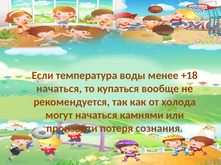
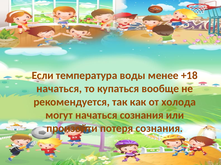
начаться камнями: камнями -> сознания (142, 116)
